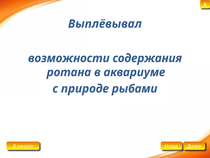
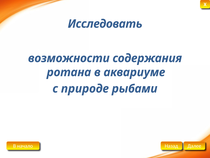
Выплёвывал: Выплёвывал -> Исследовать (105, 24)
